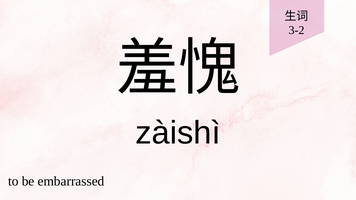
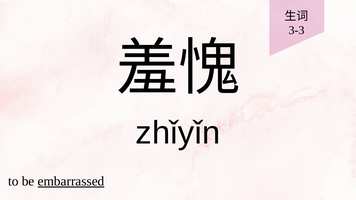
3-2: 3-2 -> 3-3 (296, 30)
zàishì: zàishì -> zhǐyǐn (178, 133)
embarrassed underline: none -> present (71, 181)
